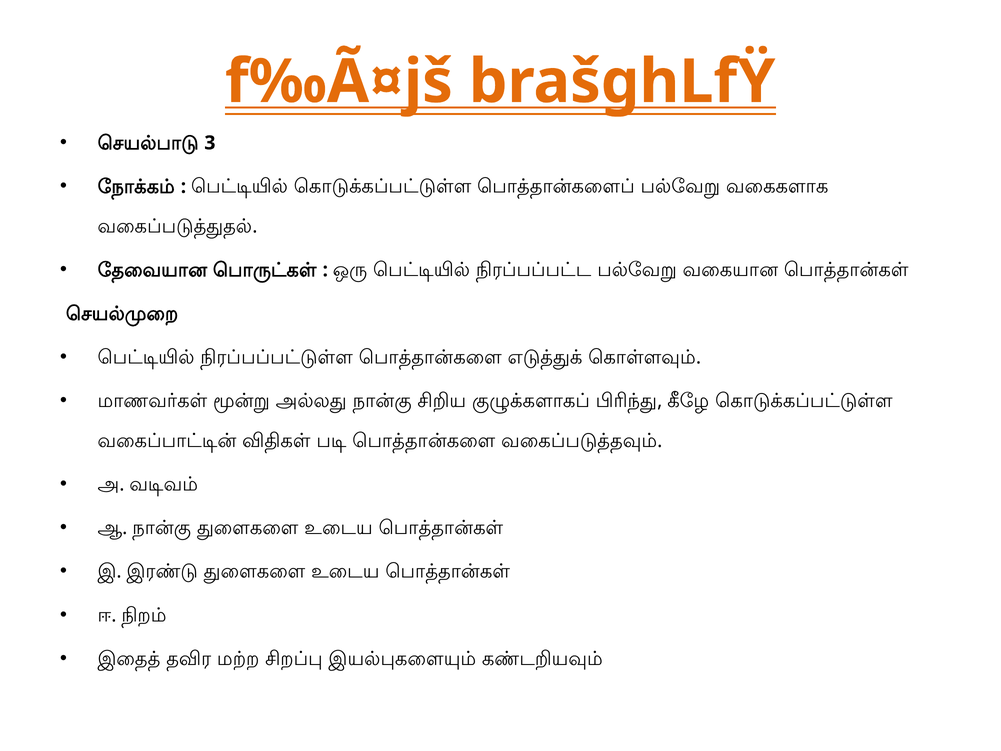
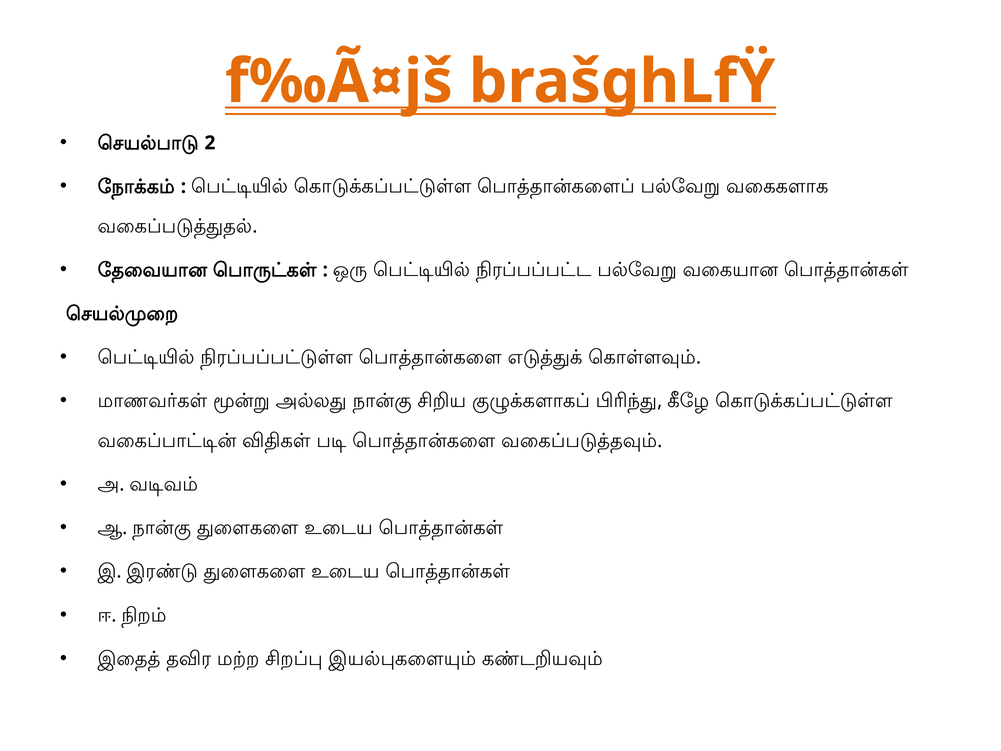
3: 3 -> 2 (210, 143)
